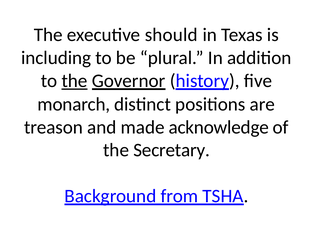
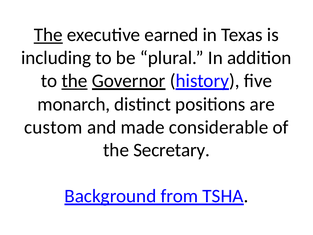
The underline: none -> present (48, 35)
should: should -> earned (171, 35)
treason: treason -> custom (53, 127)
acknowledge: acknowledge -> considerable (219, 127)
